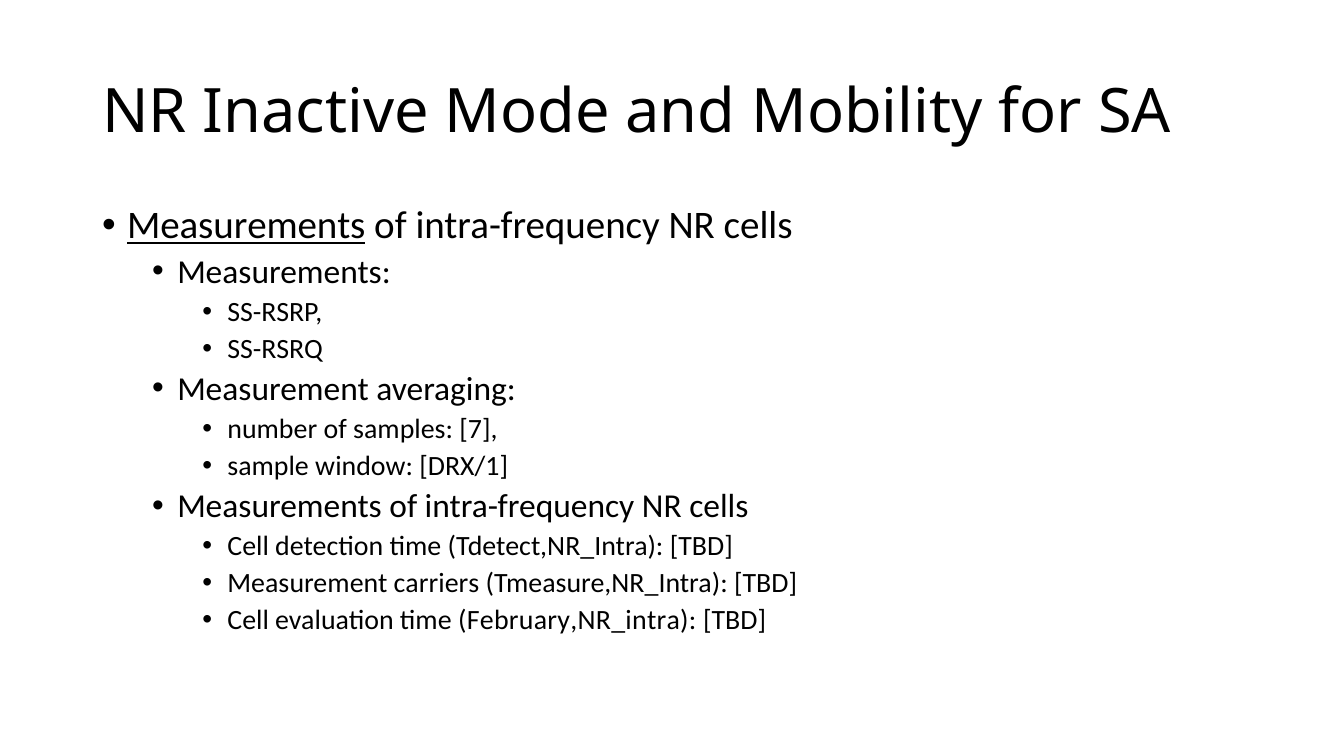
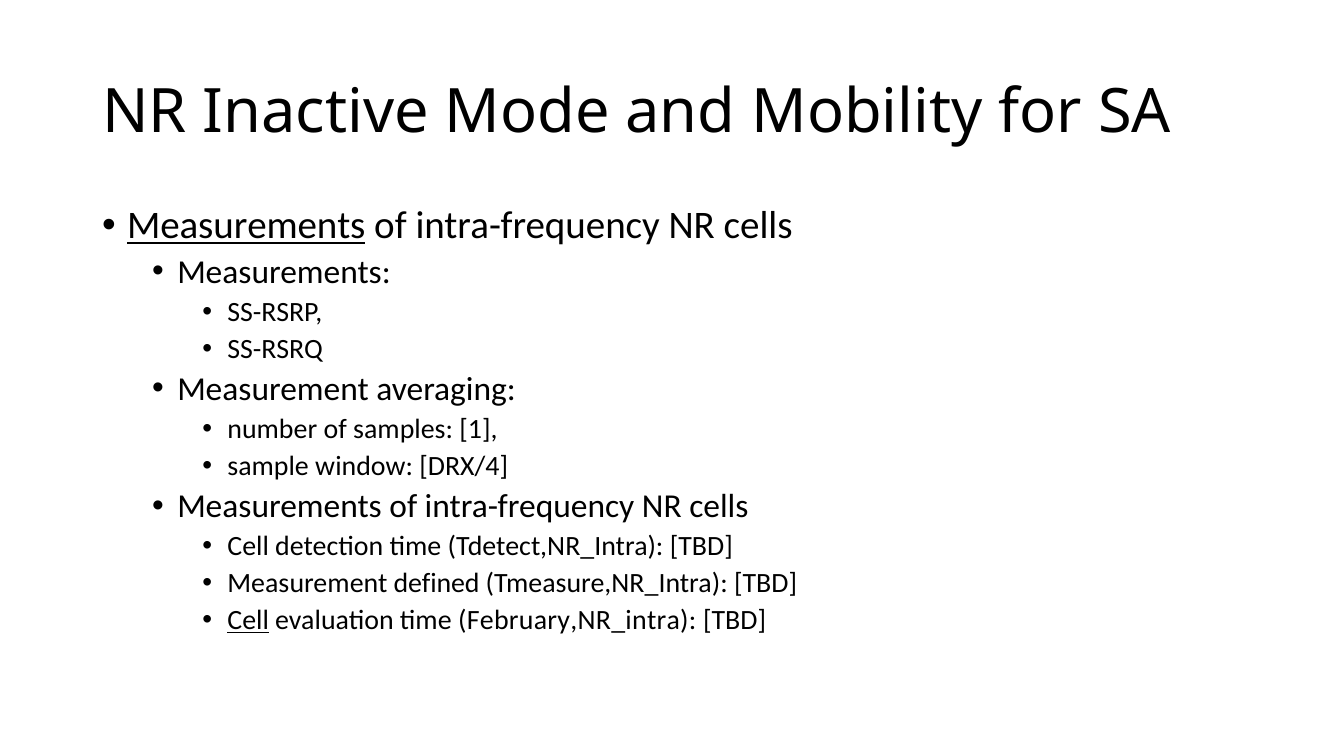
7: 7 -> 1 (479, 430)
DRX/1: DRX/1 -> DRX/4 (464, 467)
carriers: carriers -> defined (437, 584)
Cell underline: none -> present (248, 621)
